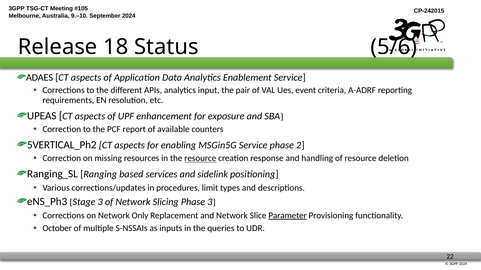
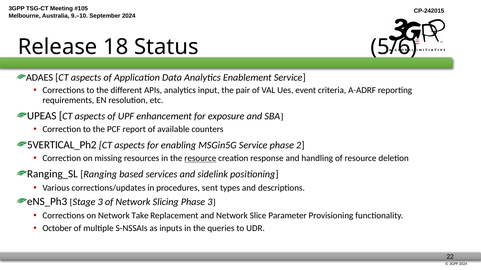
limit: limit -> sent (210, 188)
Only: Only -> Take (140, 216)
Parameter underline: present -> none (288, 216)
